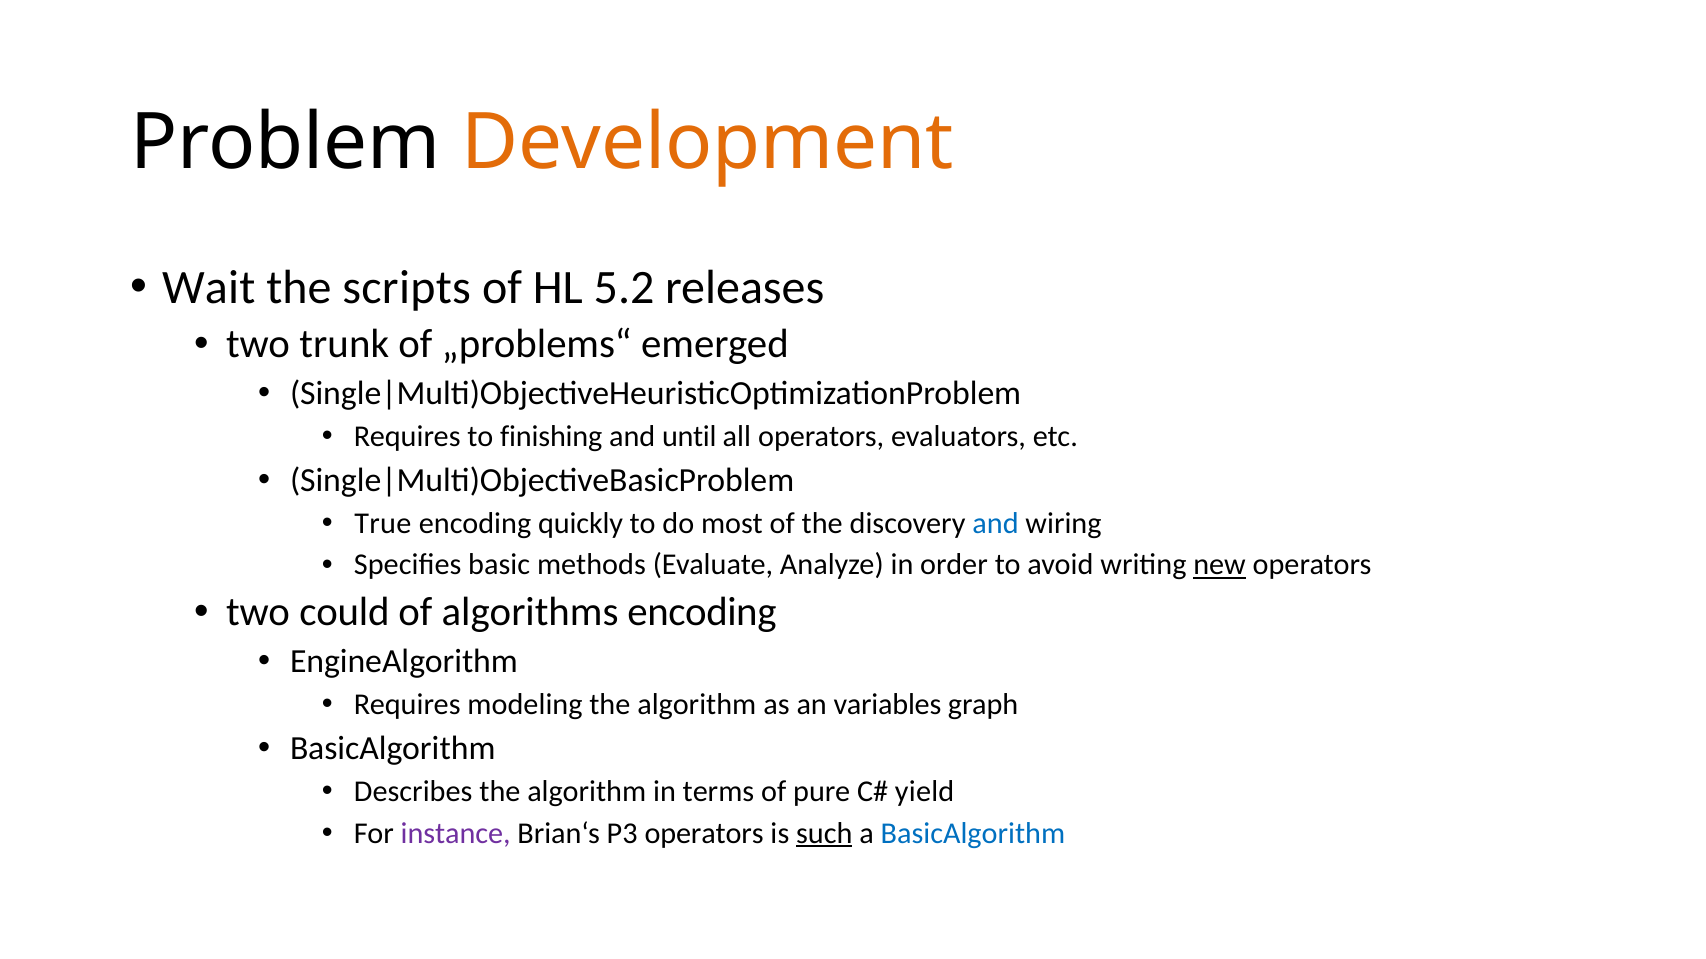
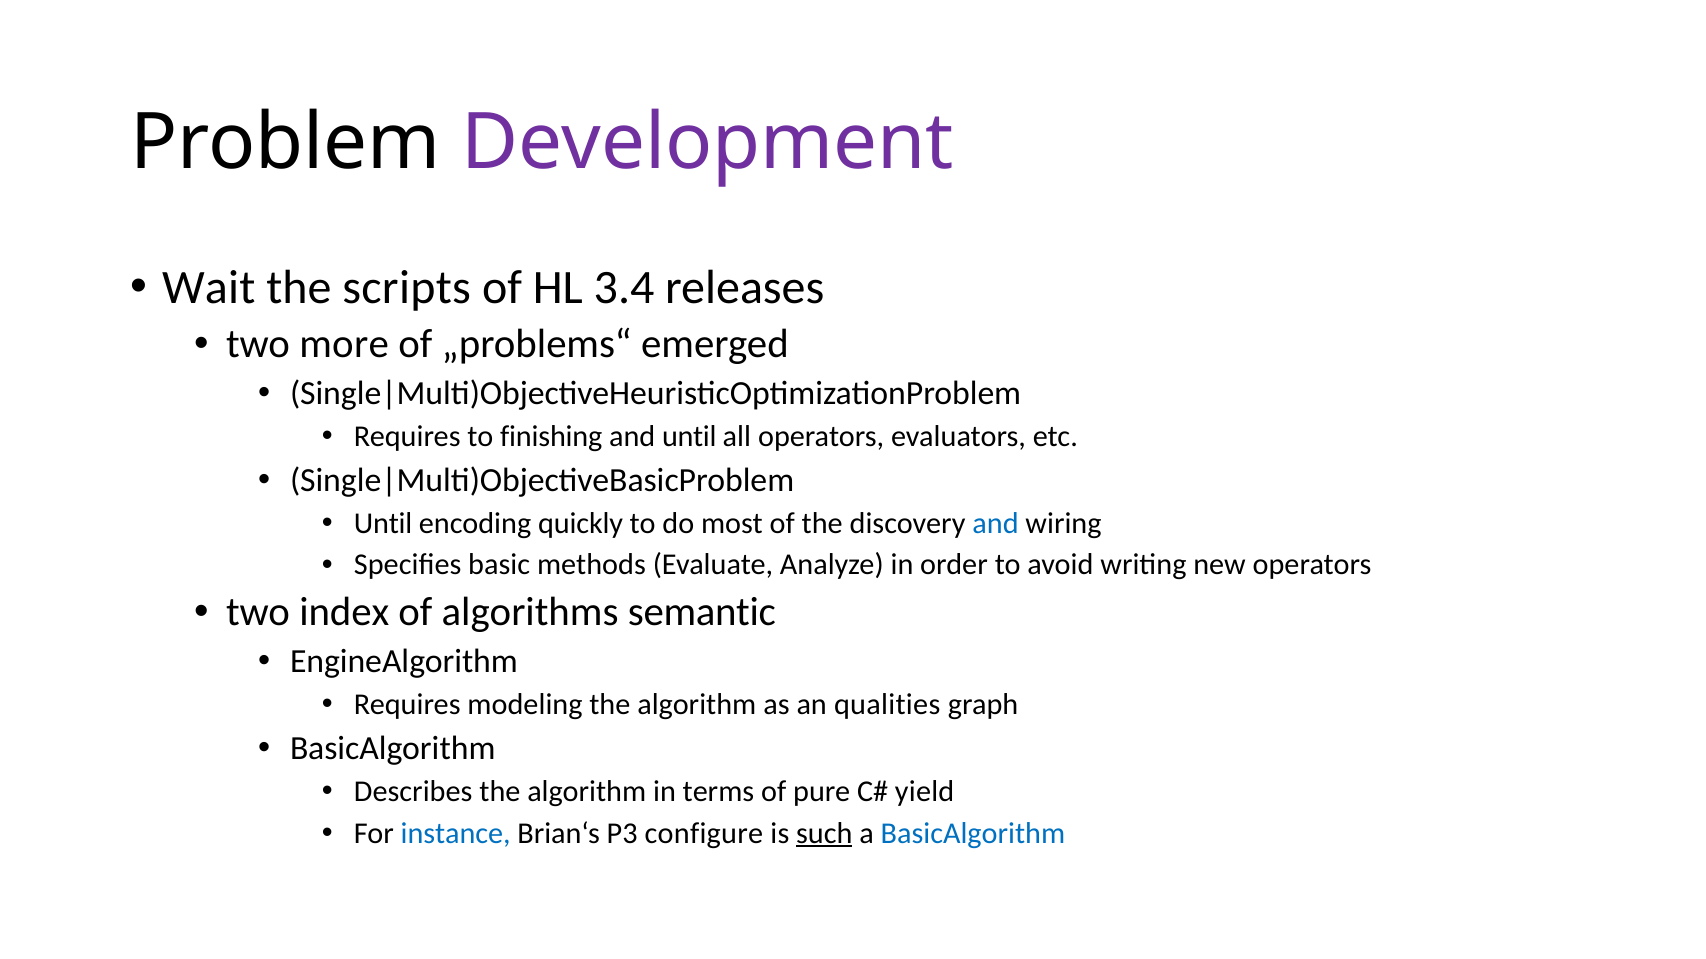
Development colour: orange -> purple (707, 143)
5.2: 5.2 -> 3.4 (624, 288)
trunk: trunk -> more (344, 344)
True: True -> Until (383, 524)
new underline: present -> none (1220, 565)
could: could -> index (344, 613)
algorithms encoding: encoding -> semantic (702, 613)
variables: variables -> qualities (887, 705)
instance colour: purple -> blue (456, 834)
P3 operators: operators -> configure (704, 834)
